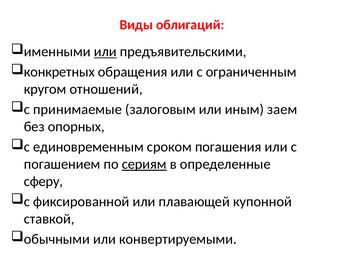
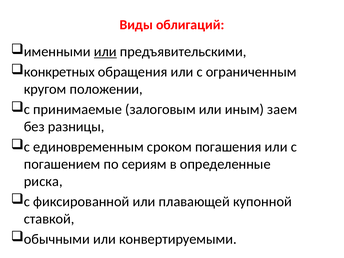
отношений: отношений -> положении (106, 89)
опорных: опорных -> разницы (76, 127)
сериям underline: present -> none (144, 164)
сферу: сферу -> риска (43, 181)
